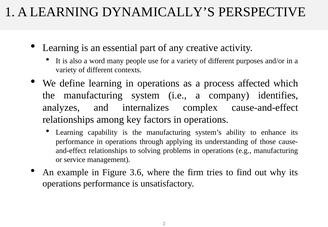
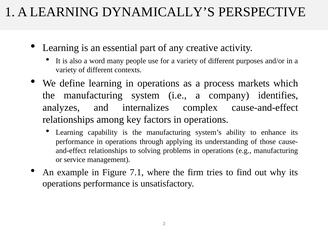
affected: affected -> markets (254, 83)
3.6: 3.6 -> 7.1 (137, 173)
